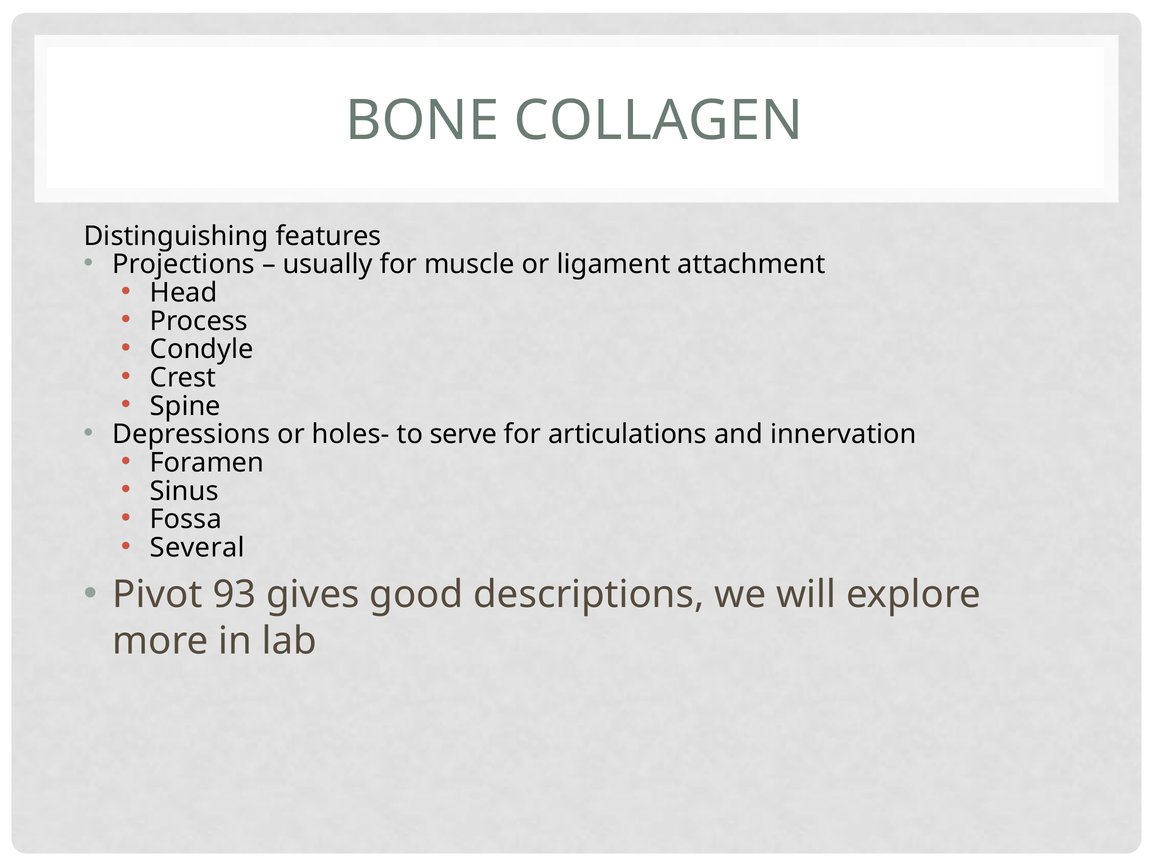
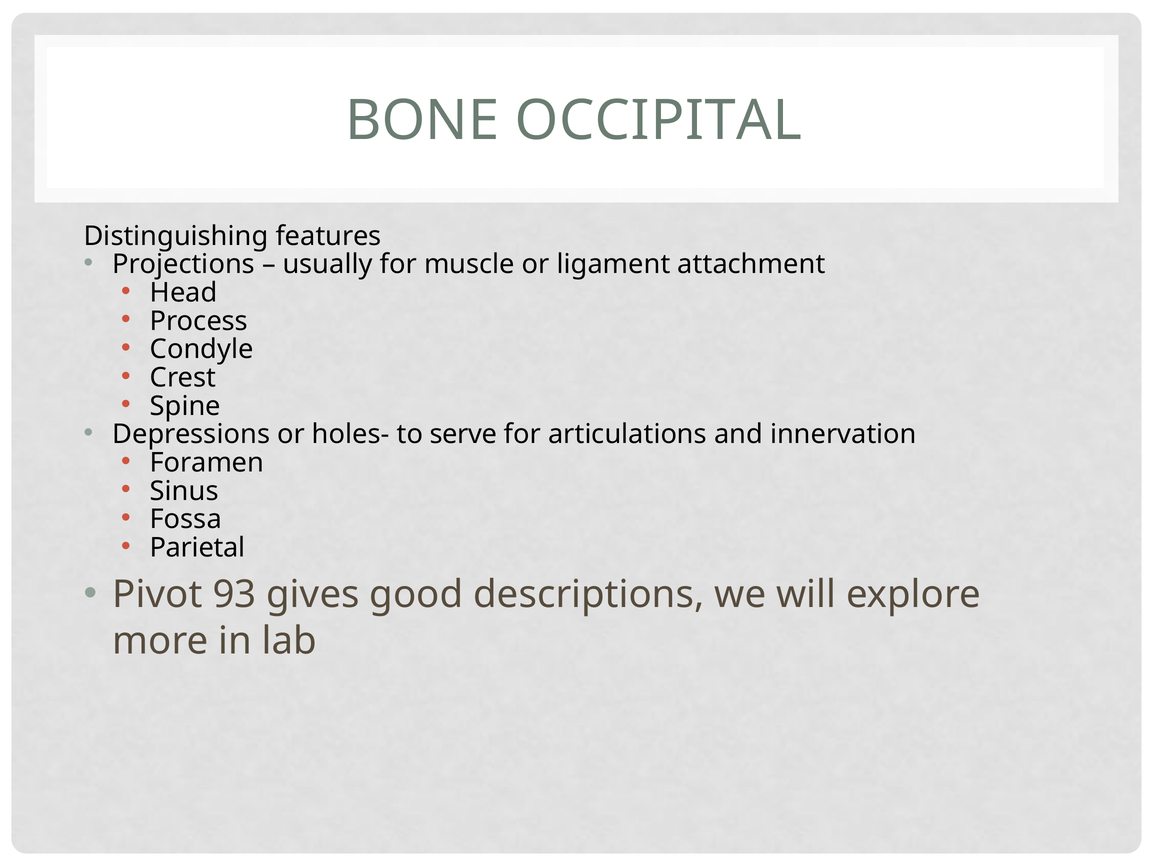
COLLAGEN: COLLAGEN -> OCCIPITAL (658, 121)
Several: Several -> Parietal (198, 548)
